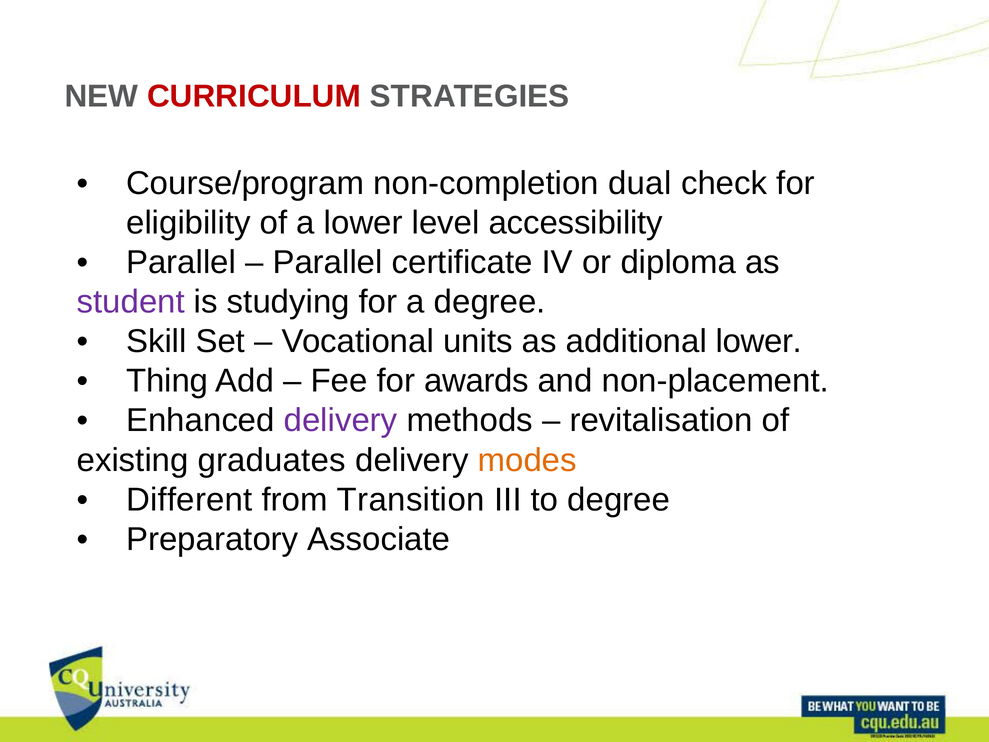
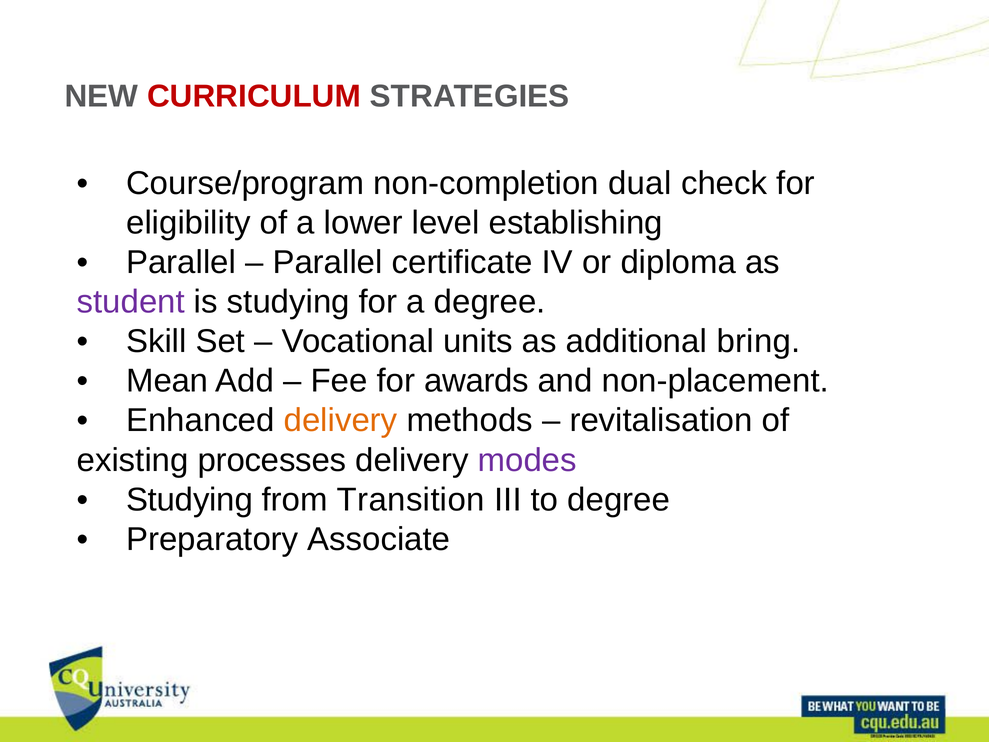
accessibility: accessibility -> establishing (576, 223)
additional lower: lower -> bring (759, 341)
Thing: Thing -> Mean (167, 381)
delivery colour: purple -> orange (341, 420)
graduates: graduates -> processes (272, 460)
modes colour: orange -> purple (527, 460)
Different: Different -> Studying (190, 500)
